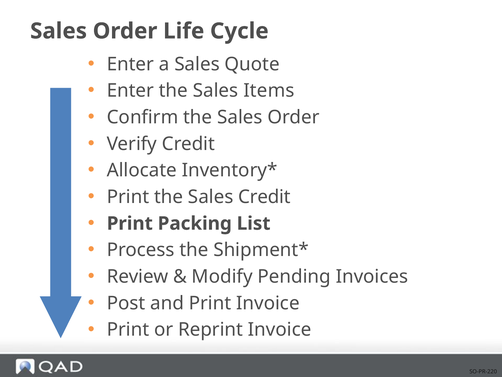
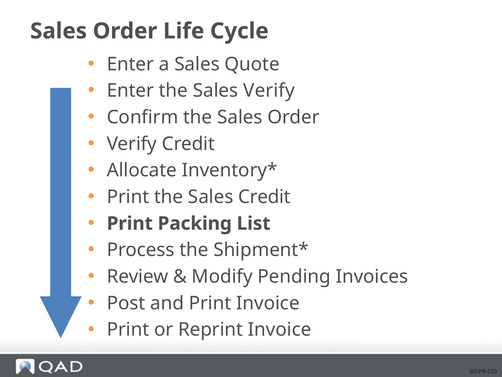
Sales Items: Items -> Verify (269, 91)
